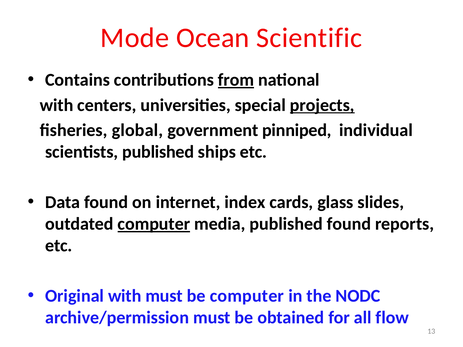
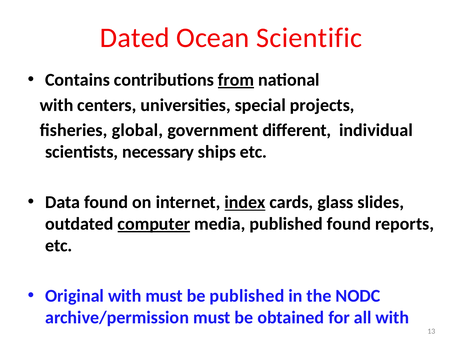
Mode: Mode -> Dated (135, 38)
projects underline: present -> none (322, 105)
pinniped: pinniped -> different (297, 130)
scientists published: published -> necessary (158, 152)
index underline: none -> present (245, 202)
be computer: computer -> published (247, 296)
all flow: flow -> with (392, 318)
